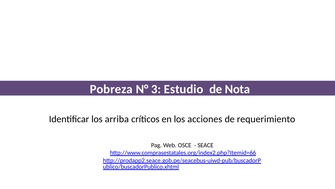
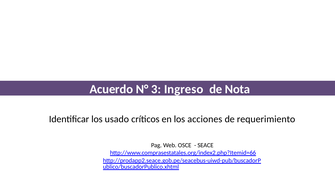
Pobreza: Pobreza -> Acuerdo (111, 89)
Estudio: Estudio -> Ingreso (184, 89)
arriba: arriba -> usado (117, 119)
